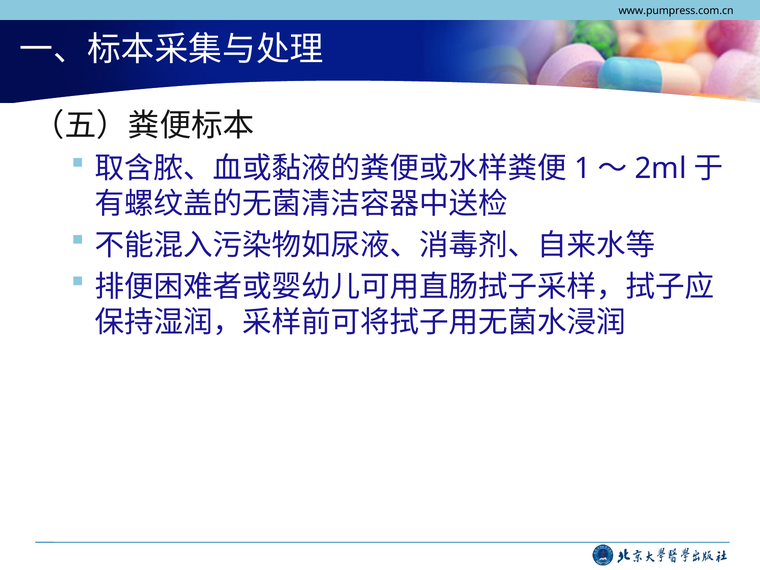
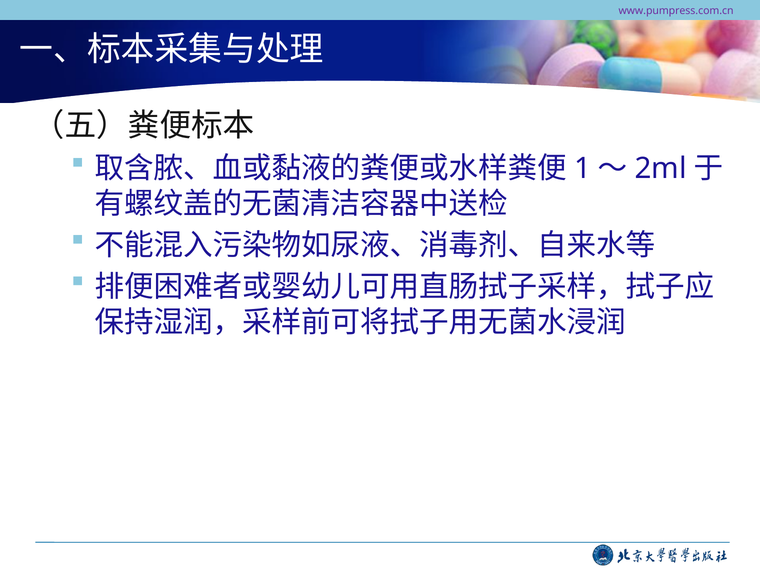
www.pumpress.com.cn colour: black -> purple (676, 11)
